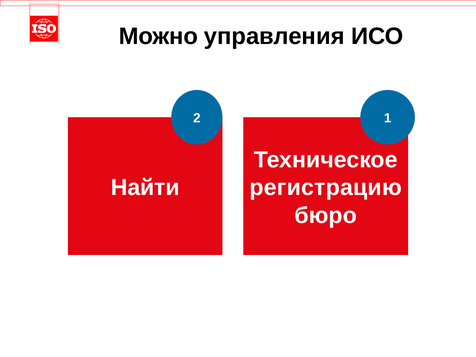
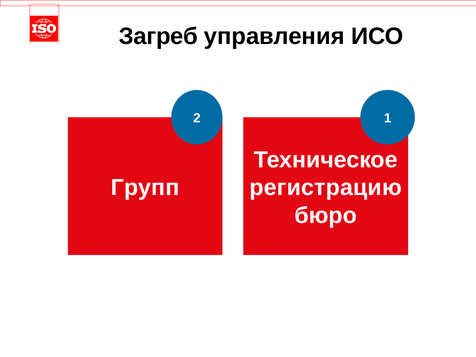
Можно: Можно -> Загреб (158, 36)
Найти: Найти -> Групп (145, 188)
